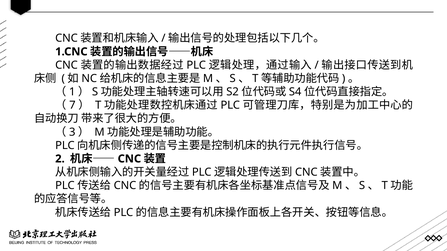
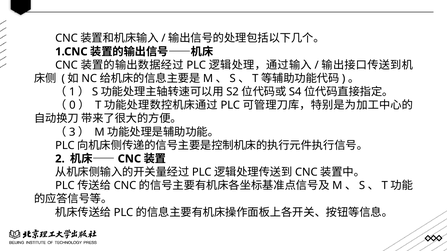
7: 7 -> 0 (72, 105)
